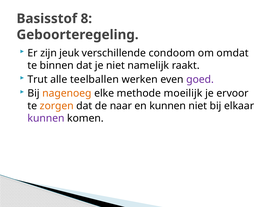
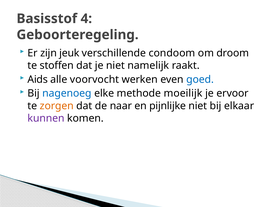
8: 8 -> 4 (86, 19)
omdat: omdat -> droom (233, 53)
binnen: binnen -> stoffen (57, 65)
Trut: Trut -> Aids (38, 79)
teelballen: teelballen -> voorvocht (95, 79)
goed colour: purple -> blue (200, 79)
nagenoeg colour: orange -> blue (67, 93)
en kunnen: kunnen -> pijnlijke (168, 106)
